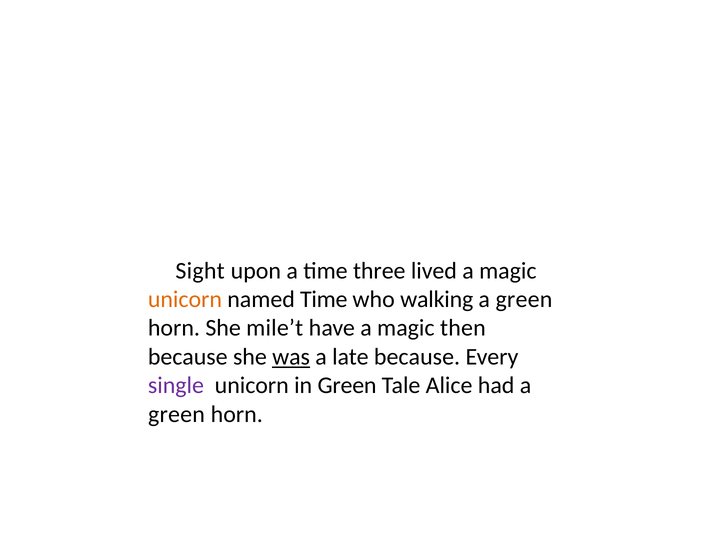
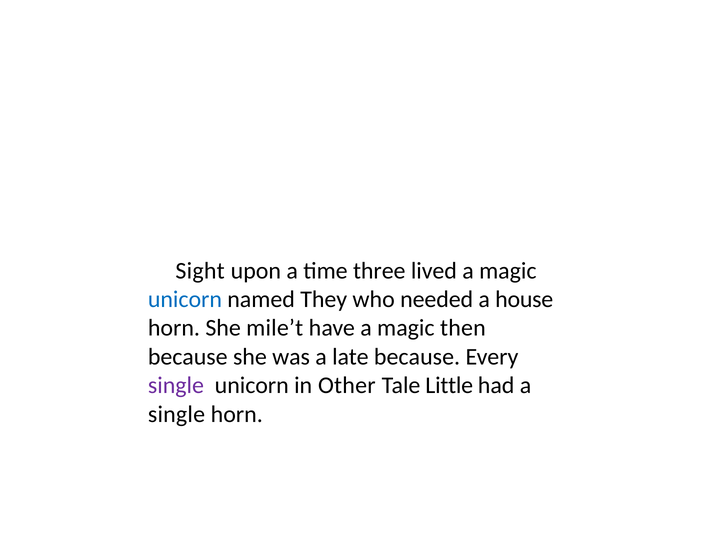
unicorn colour: orange -> blue (185, 300)
named Time: Time -> They (324, 300)
walking: walking -> needed (437, 300)
green: green -> house (524, 300)
was underline: present -> none (291, 357)
in Green: Green -> Other (347, 386)
Alice: Alice -> Little (449, 386)
green: green -> single (176, 415)
